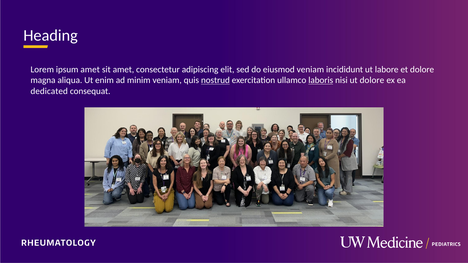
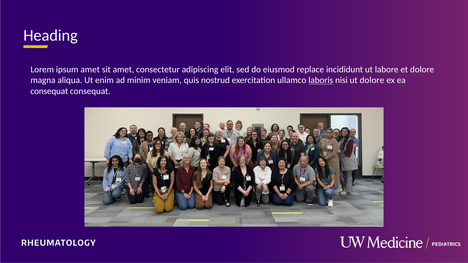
eiusmod veniam: veniam -> replace (310, 69)
nostrud underline: present -> none (215, 80)
dedicated: dedicated -> consequat (49, 91)
